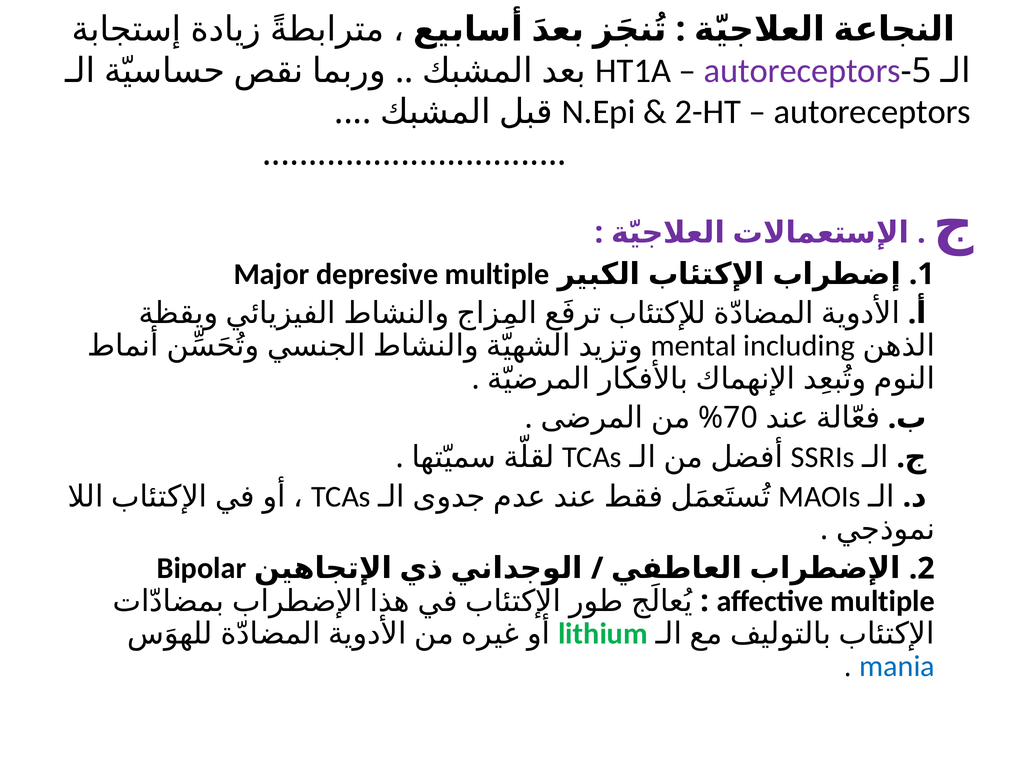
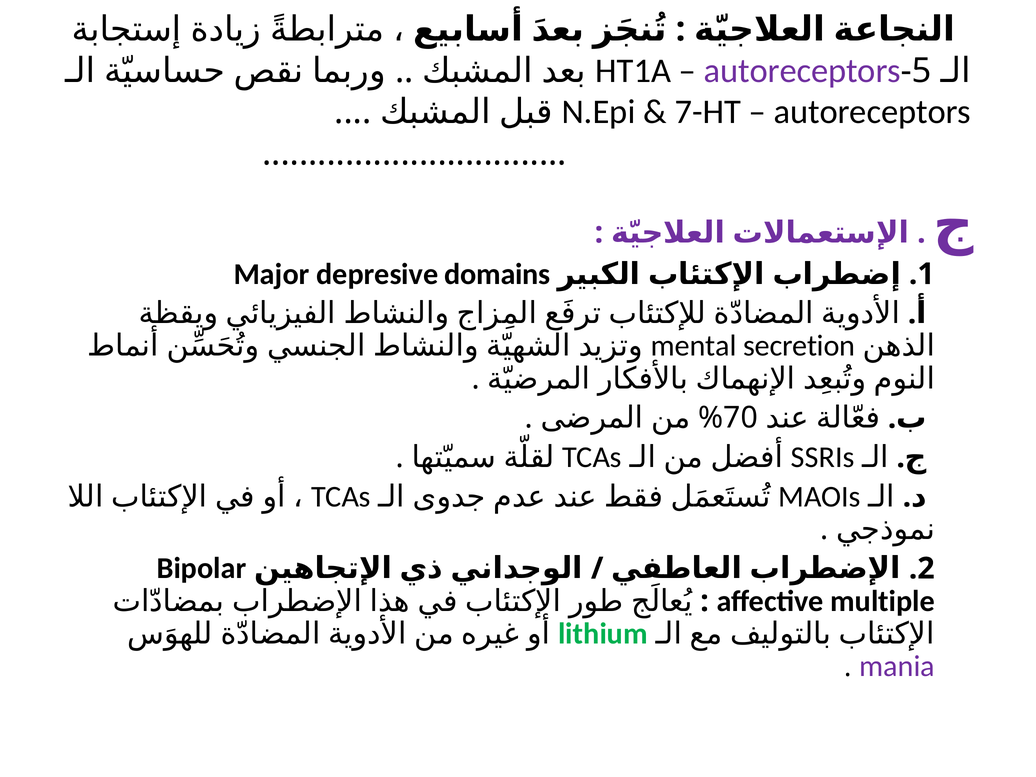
2-HT: 2-HT -> 7-HT (708, 112)
depresive multiple: multiple -> domains (497, 274)
including: including -> secretion (799, 346)
mania colour: blue -> purple (897, 666)
